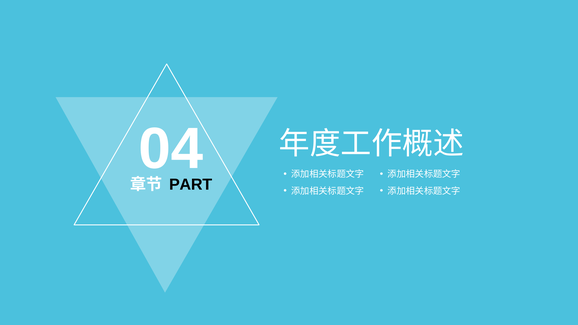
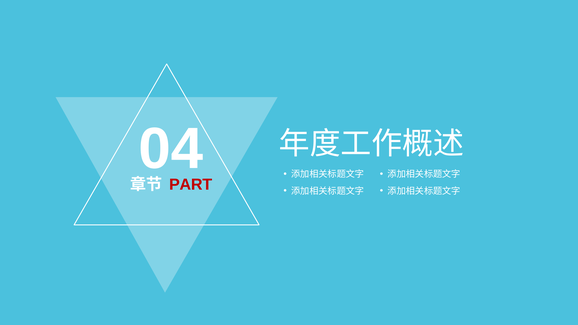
PART colour: black -> red (191, 185)
